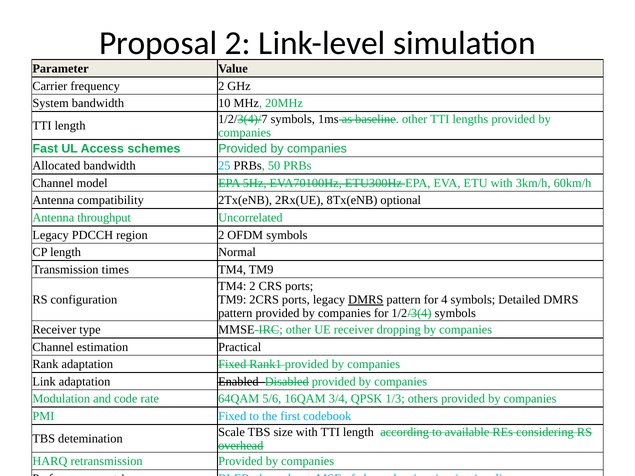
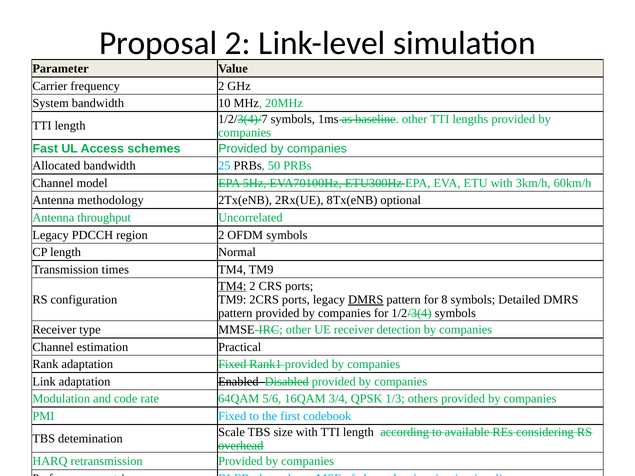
compatibility: compatibility -> methodology (111, 200)
TM4 underline: none -> present (232, 286)
4: 4 -> 8 (444, 300)
dropping: dropping -> detection (399, 330)
